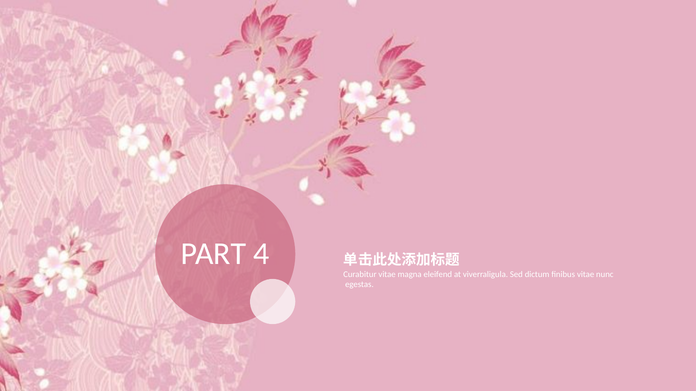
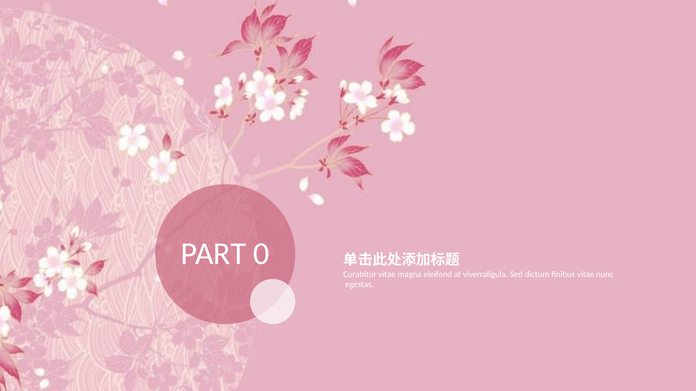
4: 4 -> 0 (261, 254)
